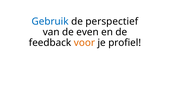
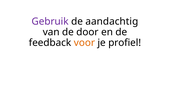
Gebruik colour: blue -> purple (50, 22)
perspectief: perspectief -> aandachtig (112, 22)
even: even -> door (87, 32)
